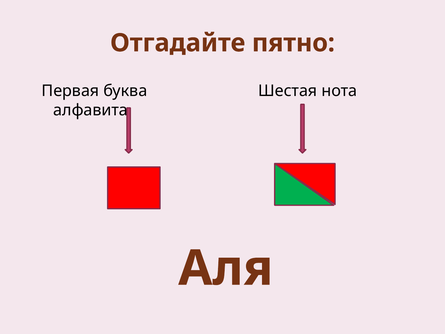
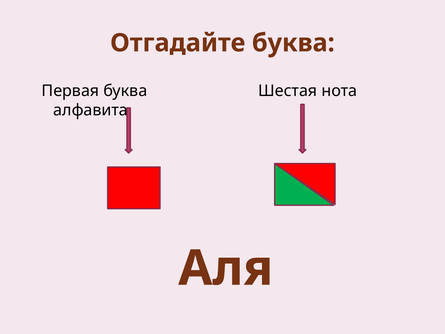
Отгадайте пятно: пятно -> буква (293, 43)
